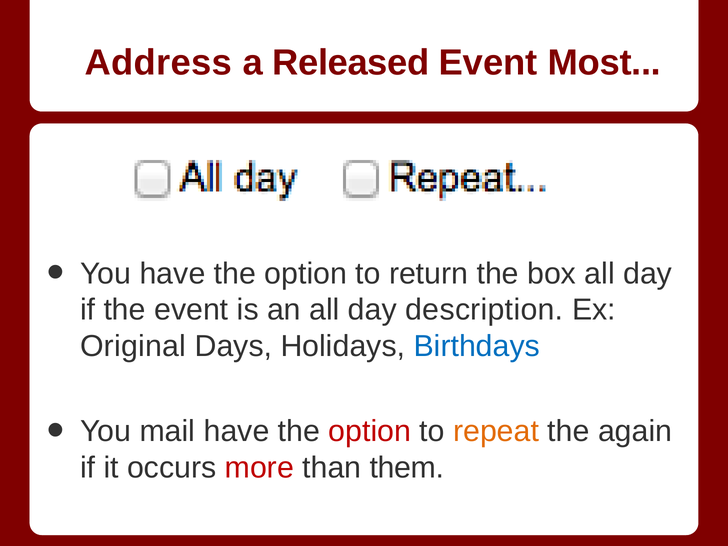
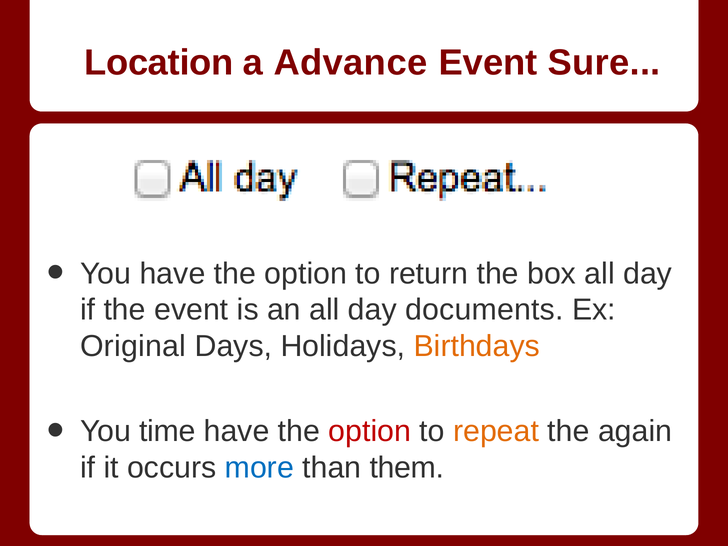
Address: Address -> Location (159, 63)
Released: Released -> Advance (350, 63)
Most: Most -> Sure (604, 63)
description: description -> documents (484, 310)
Birthdays colour: blue -> orange (477, 346)
mail: mail -> time (168, 431)
more colour: red -> blue (259, 468)
